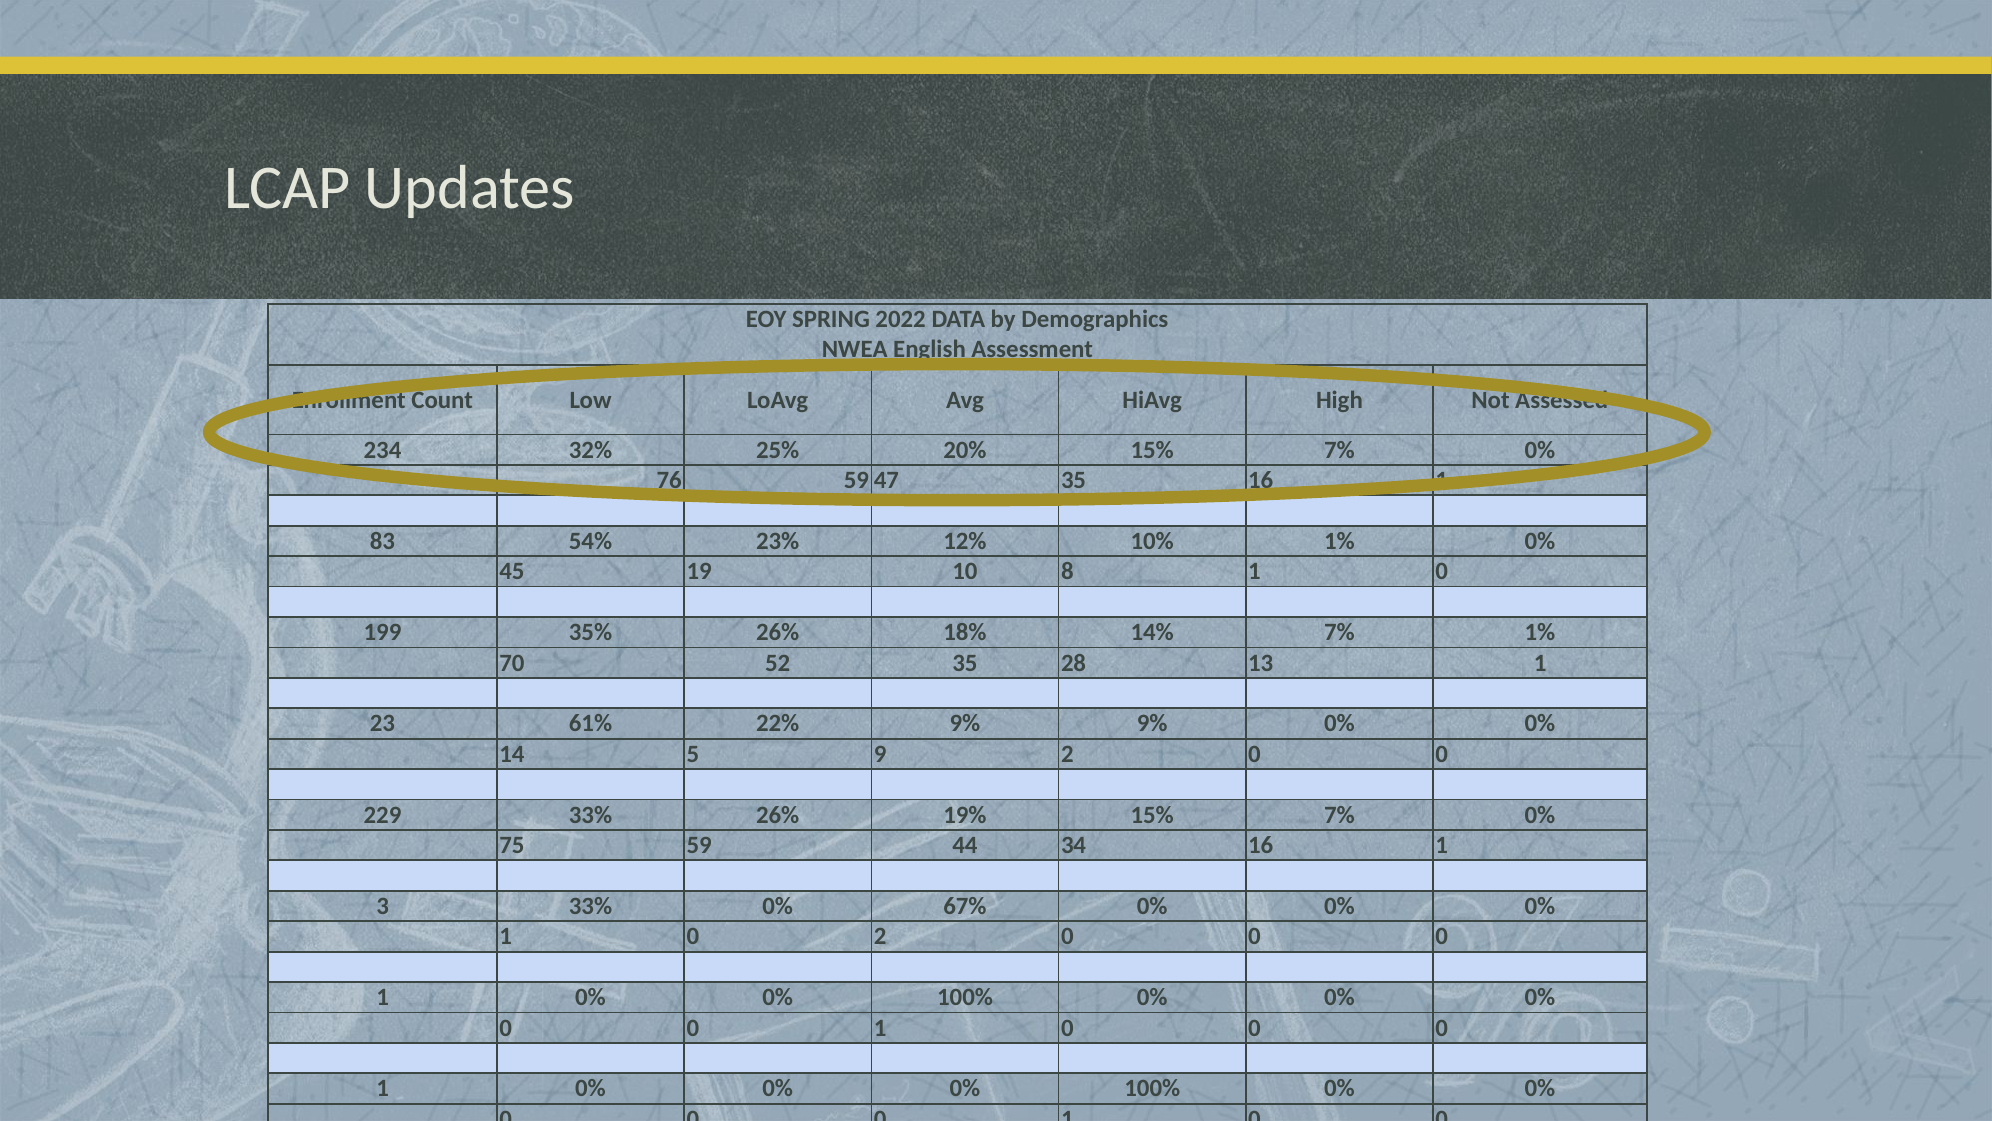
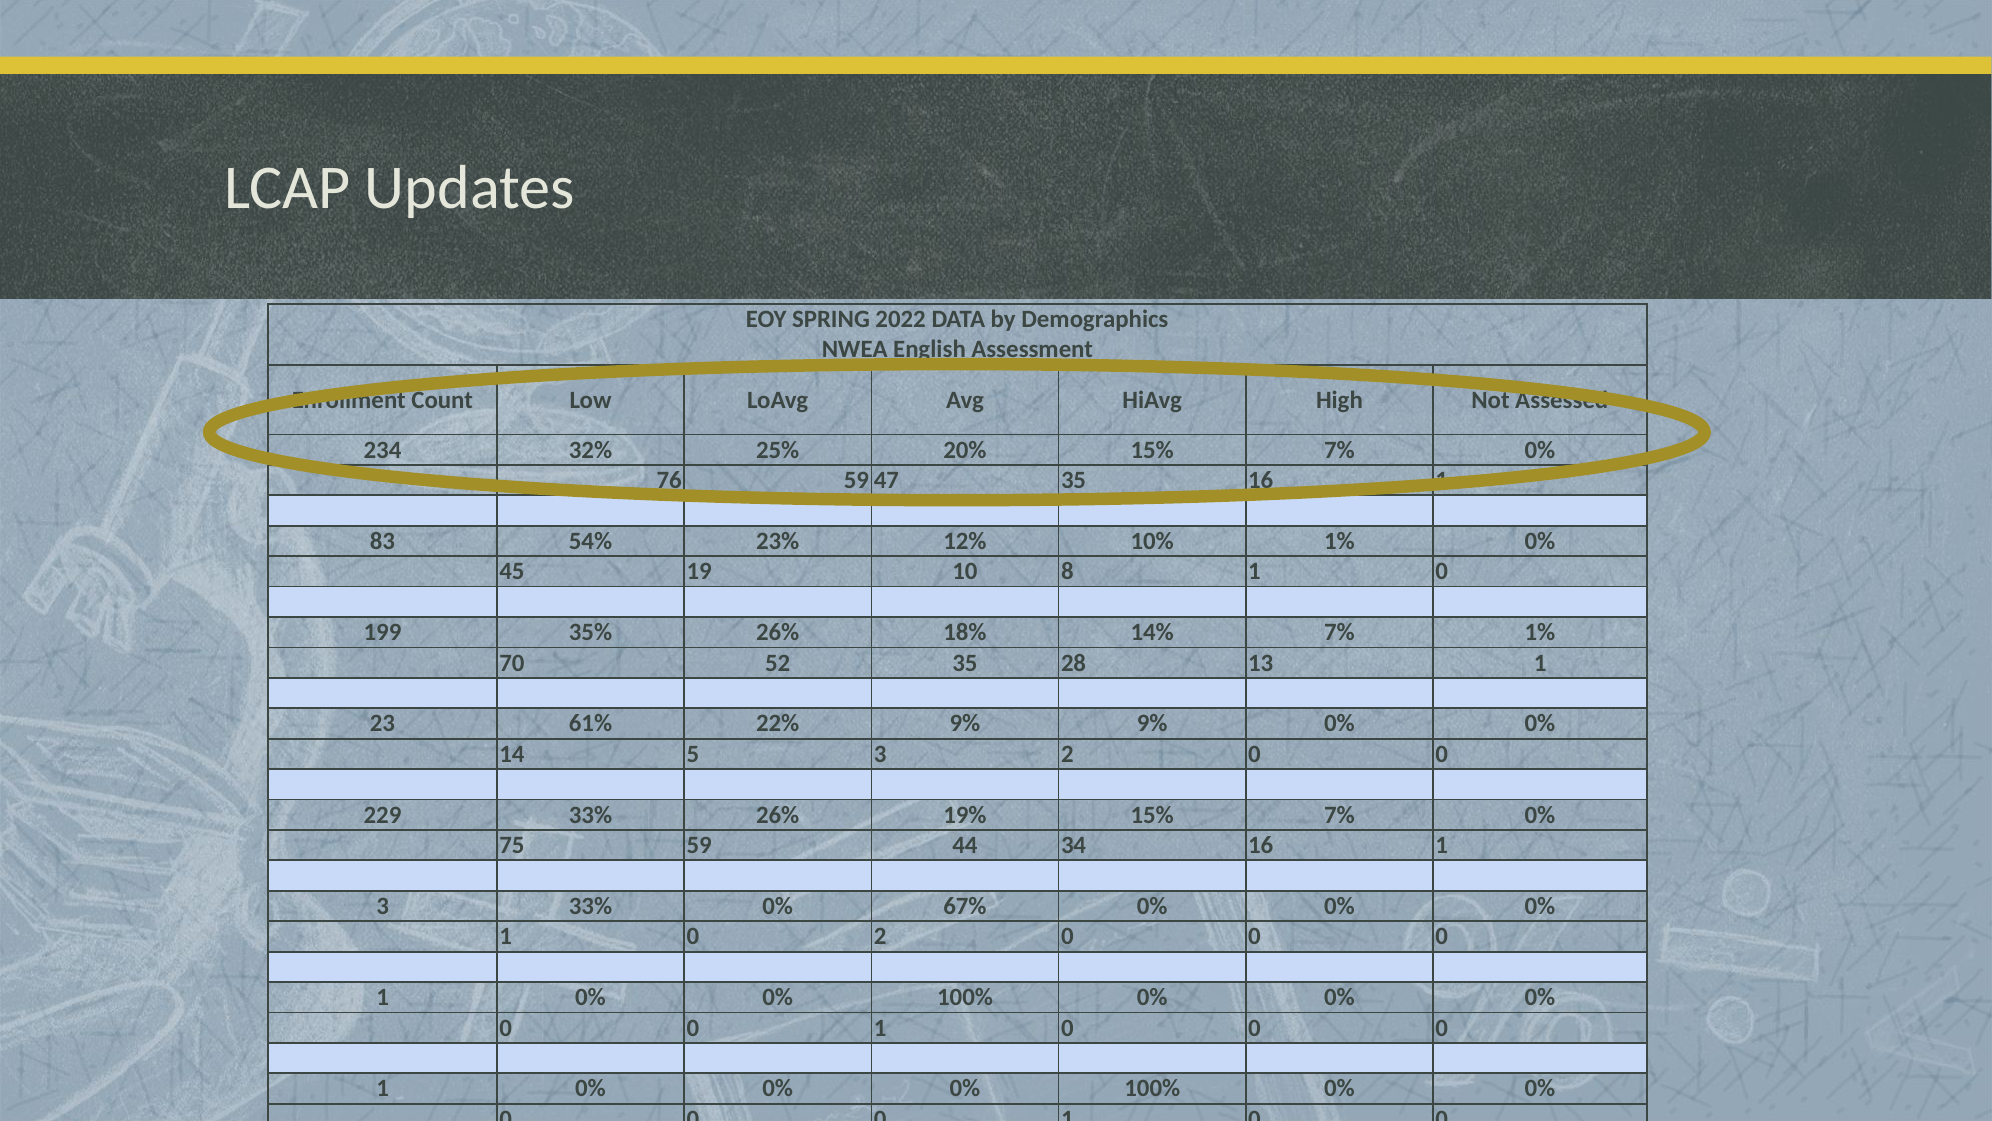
5 9: 9 -> 3 (880, 754)
